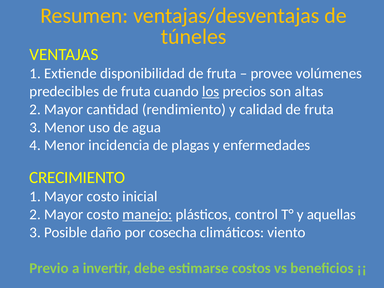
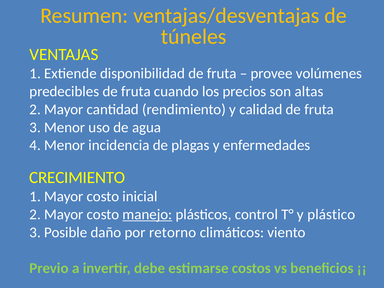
los underline: present -> none (211, 91)
aquellas: aquellas -> plástico (331, 214)
cosecha: cosecha -> retorno (173, 232)
